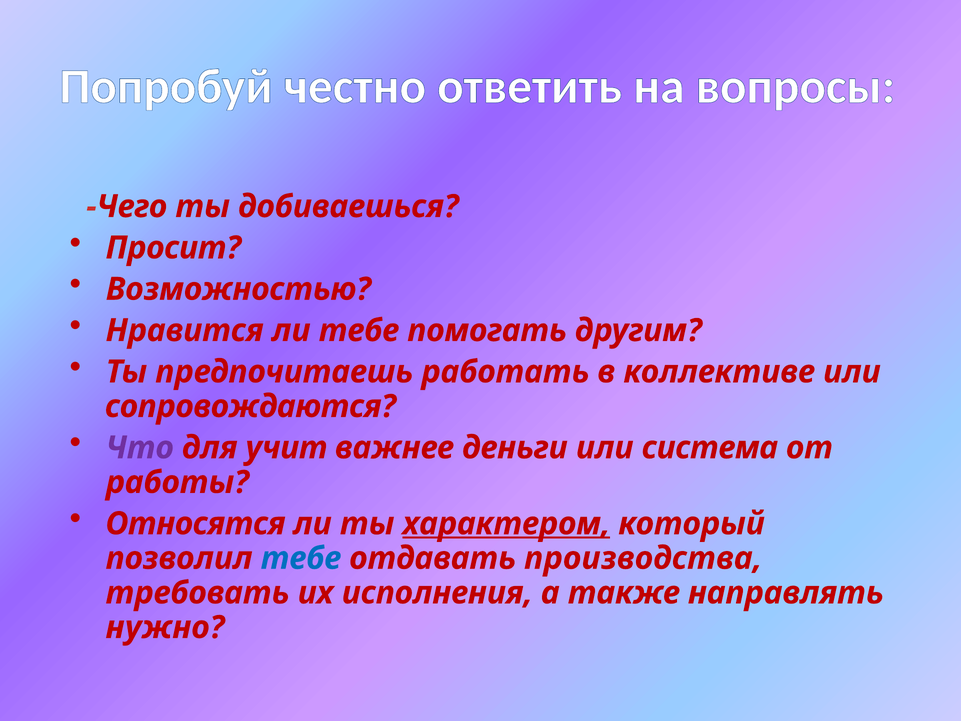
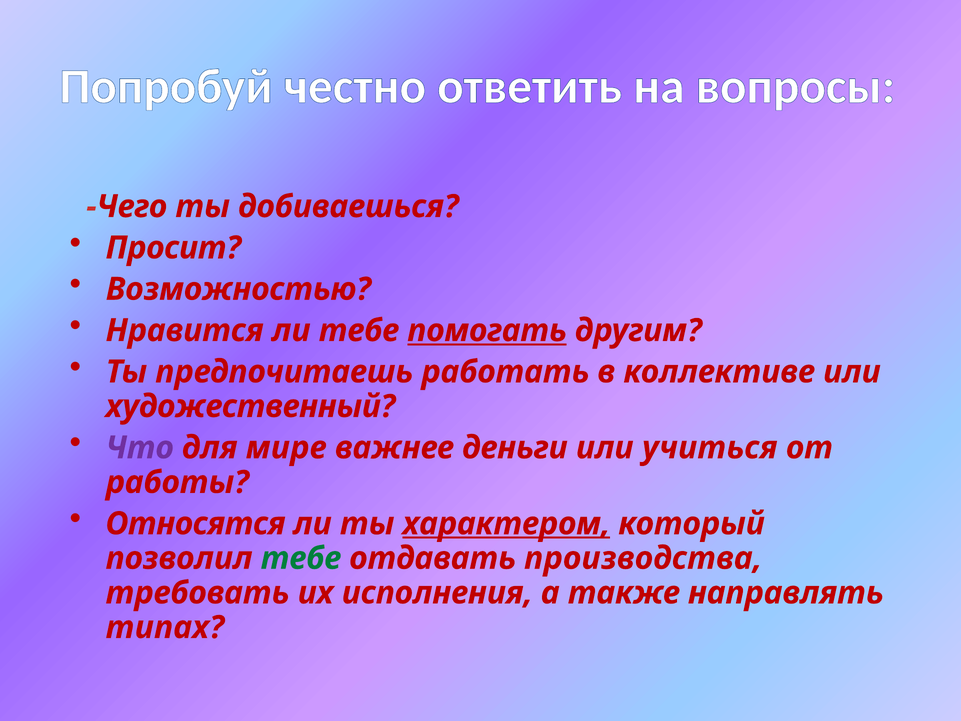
помогать underline: none -> present (487, 330)
сопровождаются: сопровождаются -> художественный (250, 406)
учит: учит -> мире (286, 448)
система: система -> учиться (710, 448)
тебе colour: blue -> green (301, 558)
нужно: нужно -> типах (165, 627)
